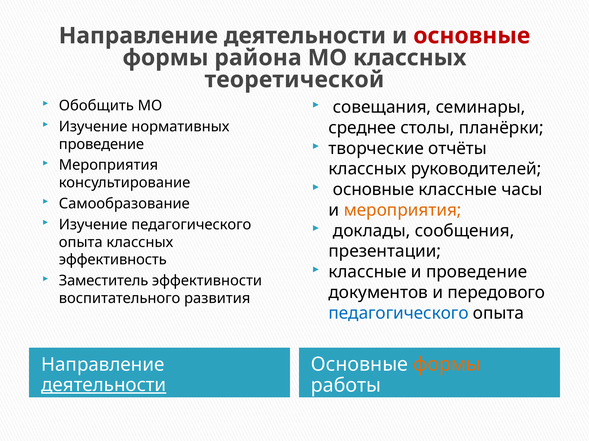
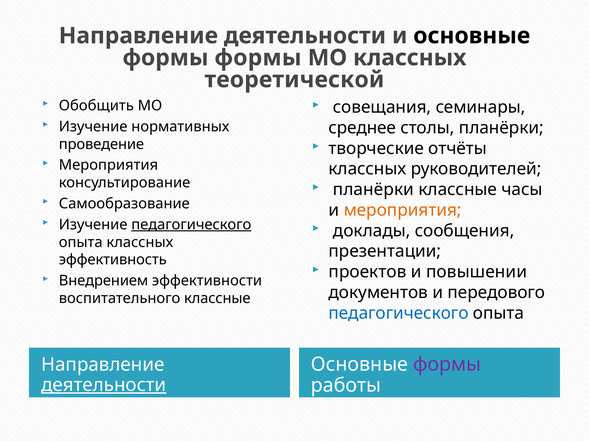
основные colour: red -> black (472, 36)
формы района: района -> формы (258, 58)
основные: основные -> планёрки (373, 190)
педагогического underline: none -> present (191, 225)
классные: классные -> проектов (367, 272)
и проведение: проведение -> повышении (477, 272)
Заместитель: Заместитель -> Внедрением (104, 281)
воспитательного развития: развития -> классные (217, 299)
формы colour: orange -> purple (447, 365)
